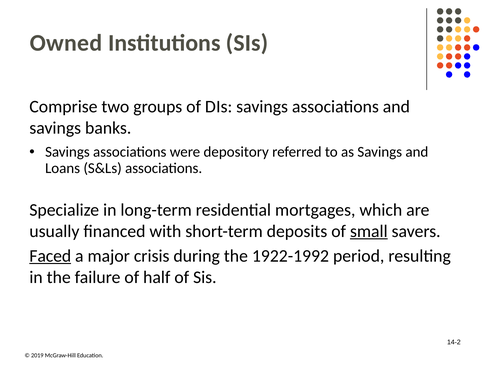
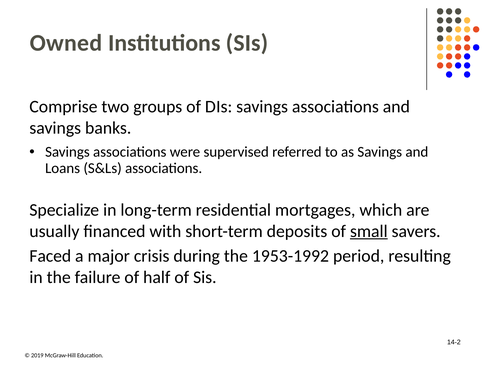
depository: depository -> supervised (236, 152)
Faced underline: present -> none (50, 256)
1922-1992: 1922-1992 -> 1953-1992 (290, 256)
